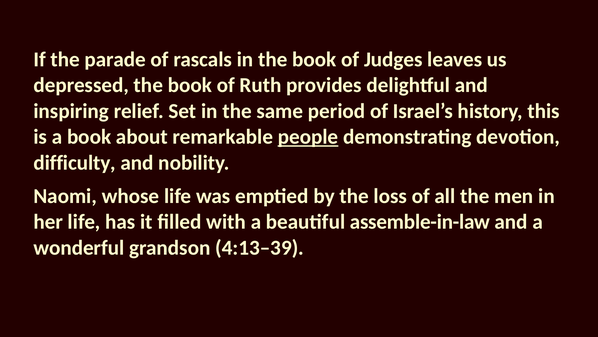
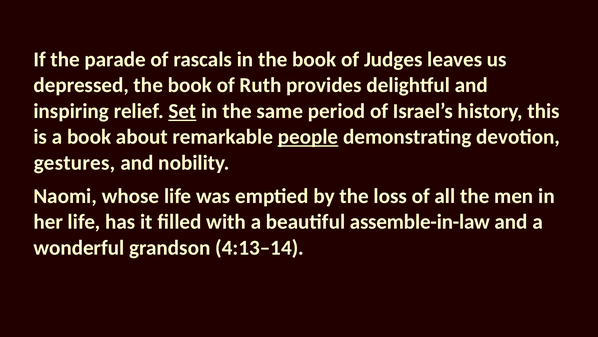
Set underline: none -> present (182, 111)
difficulty: difficulty -> gestures (74, 162)
4:13–39: 4:13–39 -> 4:13–14 (260, 247)
